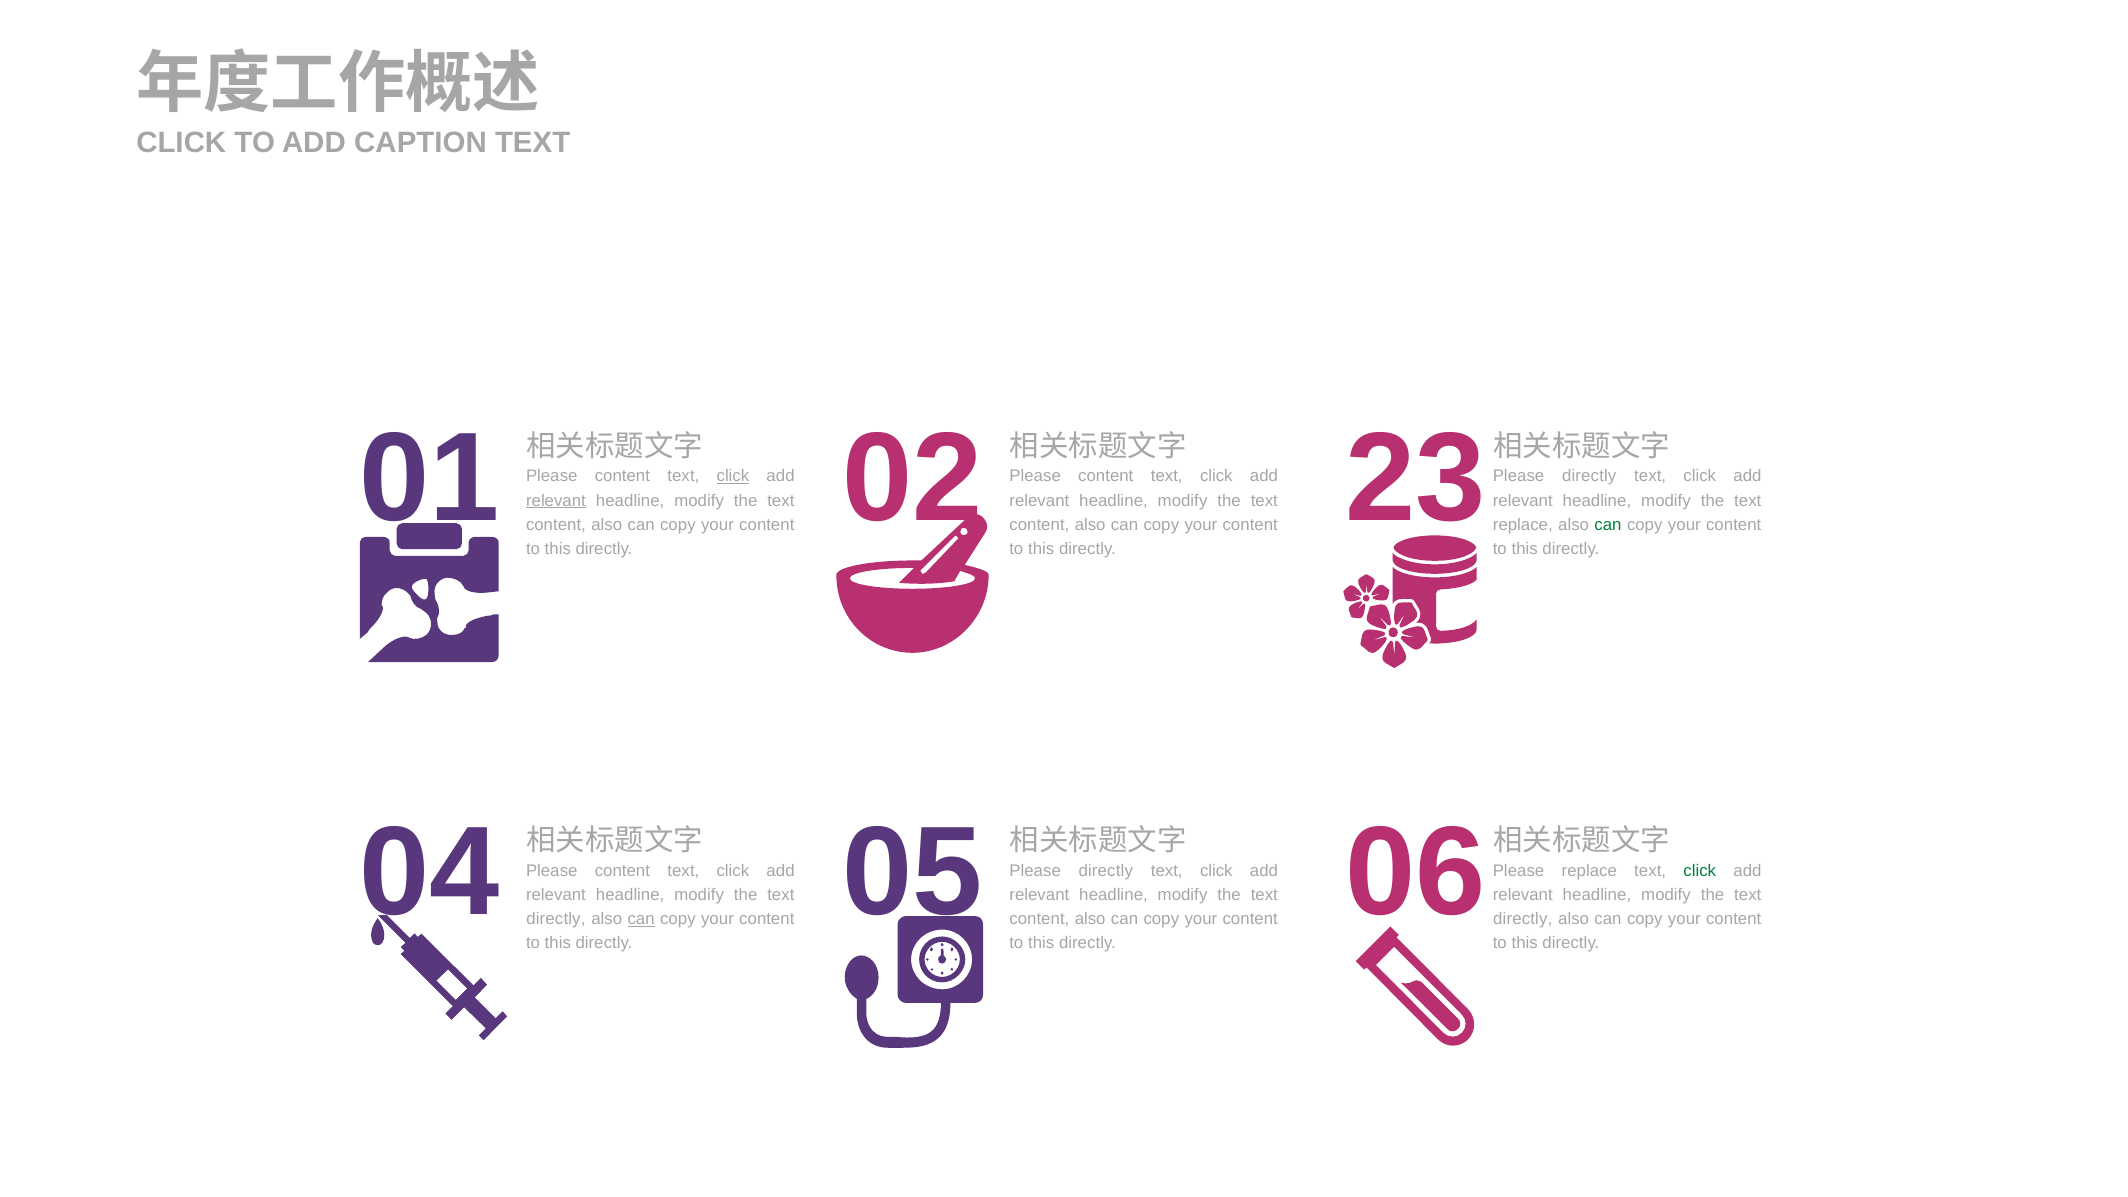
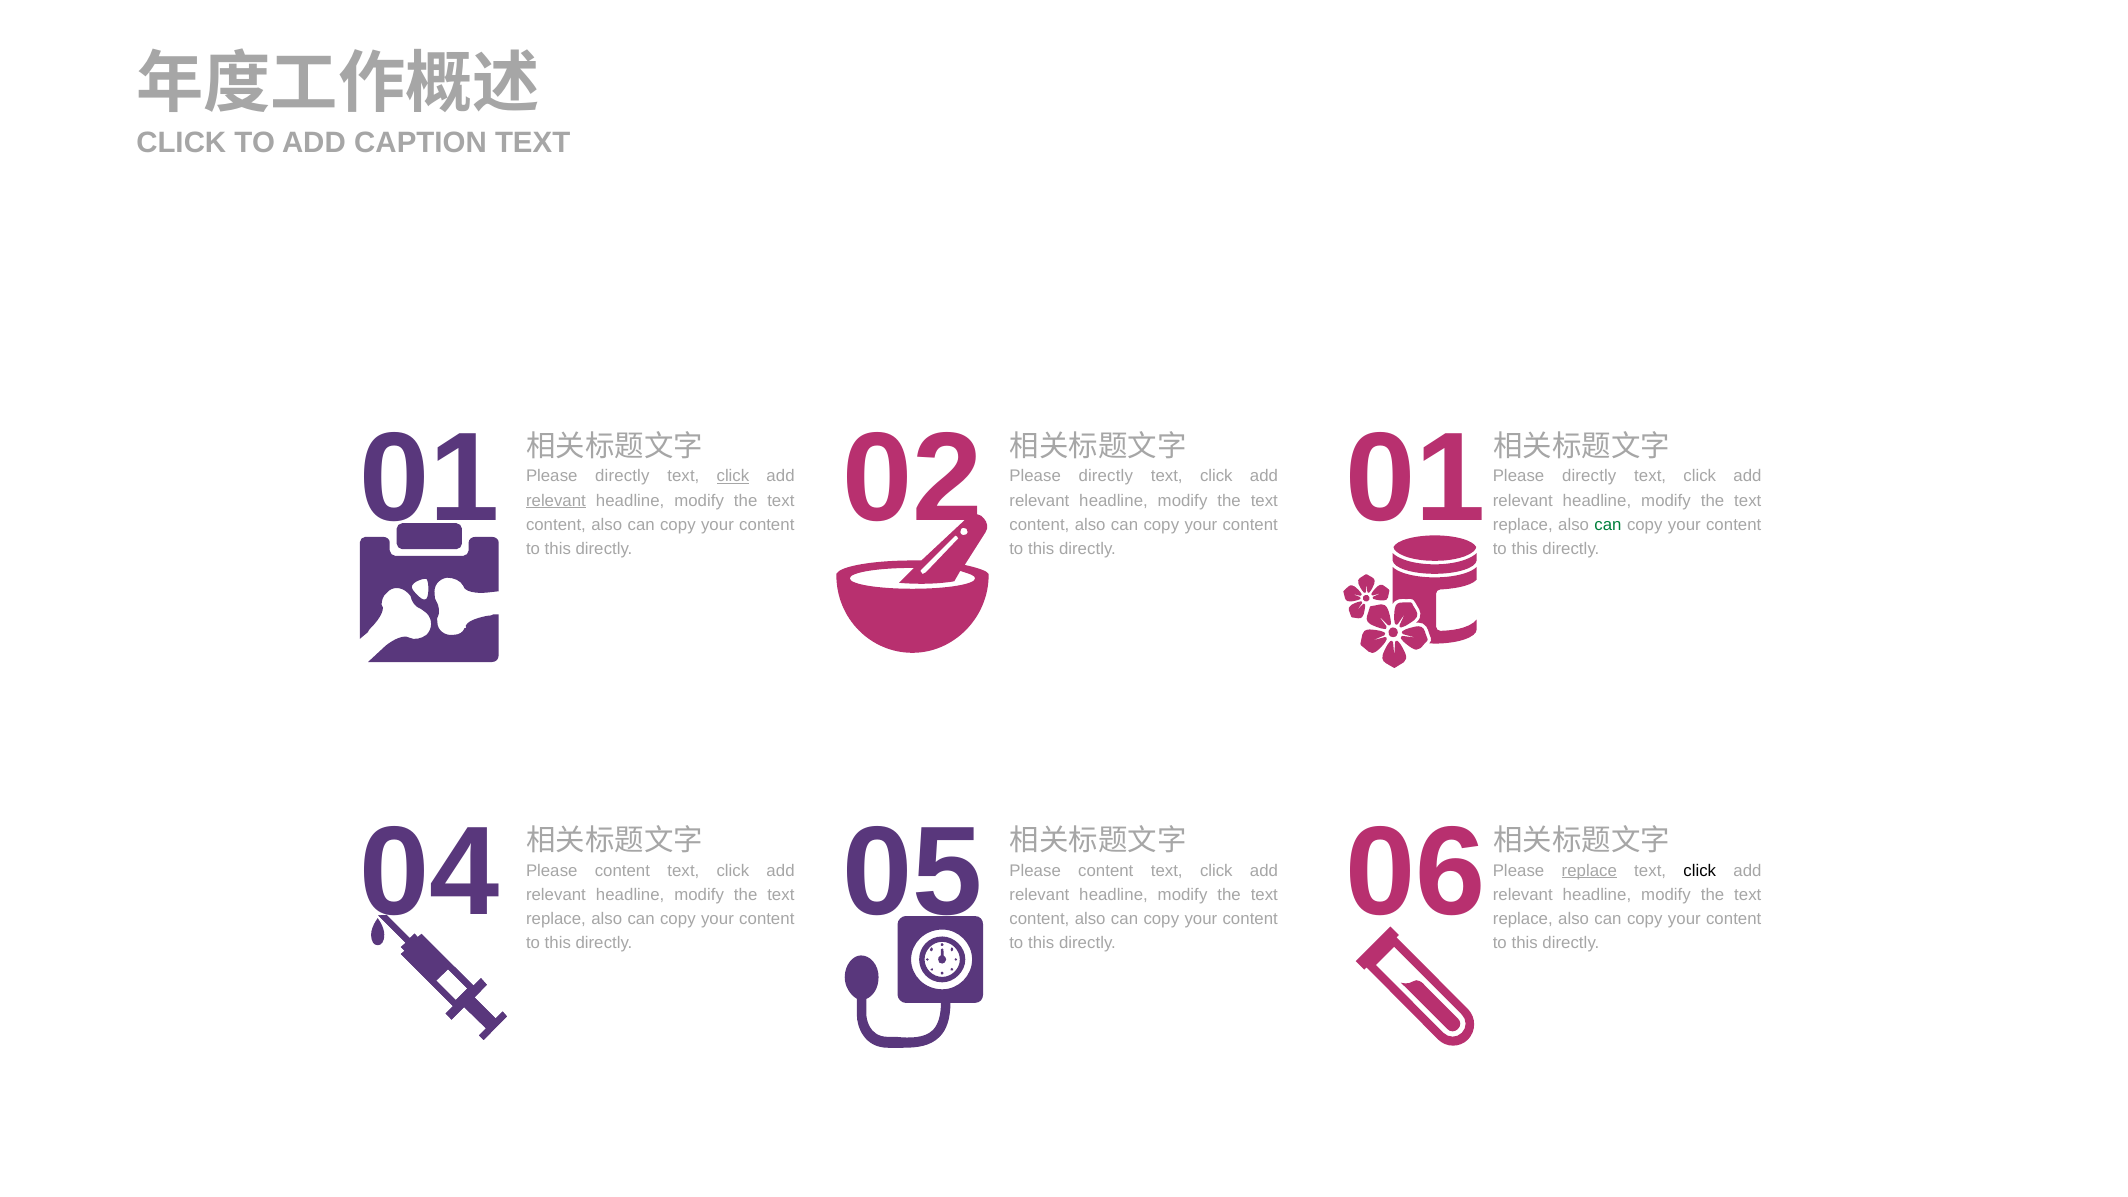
23: 23 -> 01 (1416, 479)
content: content -> directly (622, 476)
content: content -> directly (1106, 476)
directly: directly -> content (1106, 871)
replace underline: none -> present (1589, 871)
click colour: green -> black (1700, 871)
directly: directly -> replace (556, 919)
can underline: present -> none (641, 919)
directly: directly -> replace (1523, 919)
